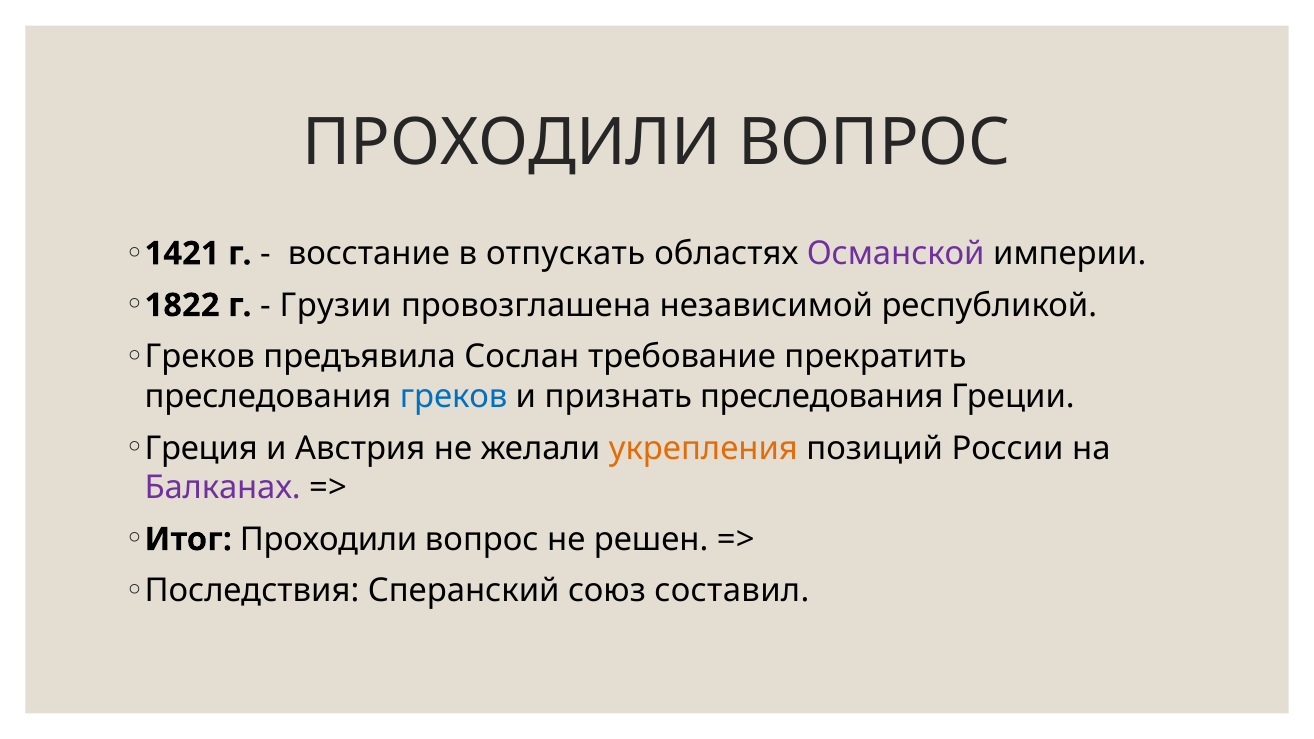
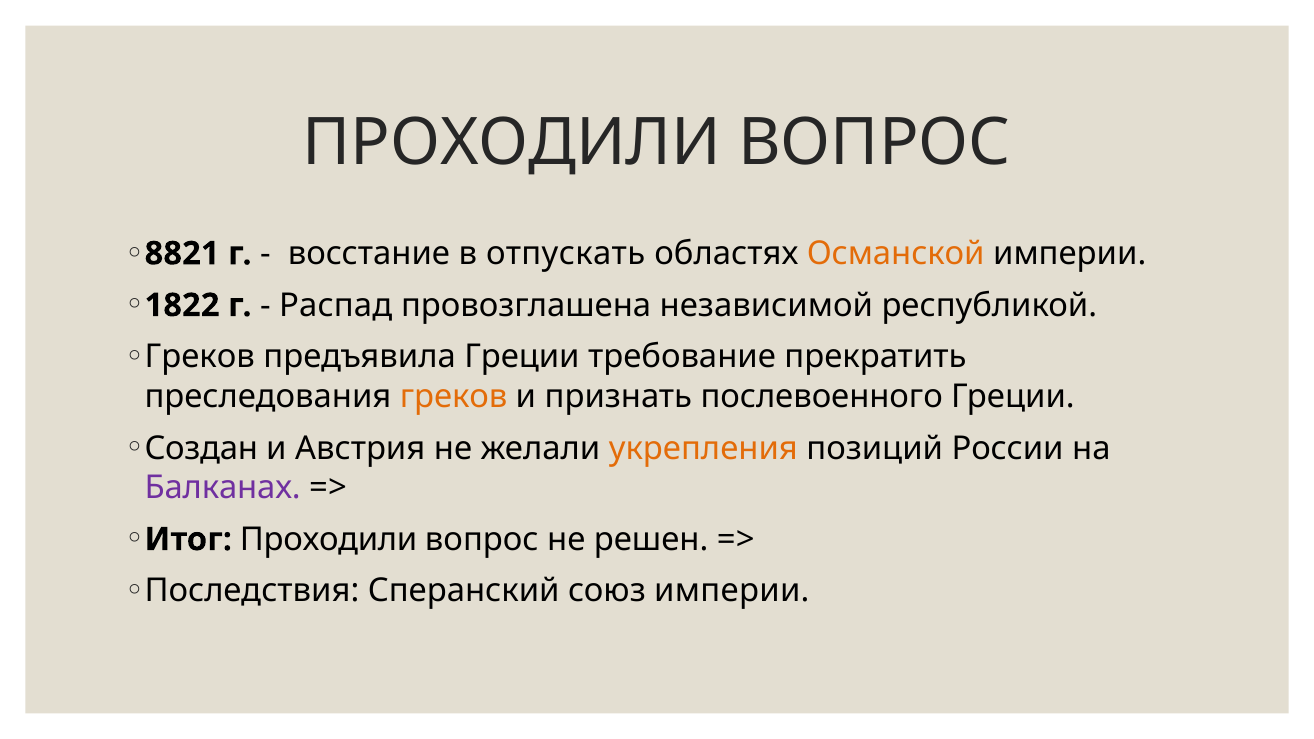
1421: 1421 -> 8821 (182, 254)
Османской colour: purple -> orange (896, 254)
Грузии: Грузии -> Распад (336, 305)
предъявила Сослан: Сослан -> Греции (522, 357)
греков colour: blue -> orange (454, 397)
признать преследования: преследования -> послевоенного (822, 397)
Греция: Греция -> Создан (201, 448)
союз составил: составил -> империи (732, 591)
